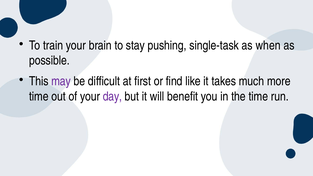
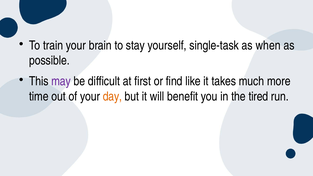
pushing: pushing -> yourself (167, 45)
day colour: purple -> orange (112, 96)
the time: time -> tired (258, 96)
